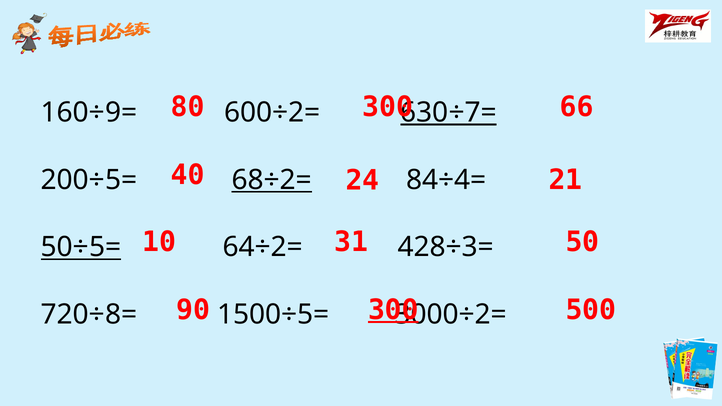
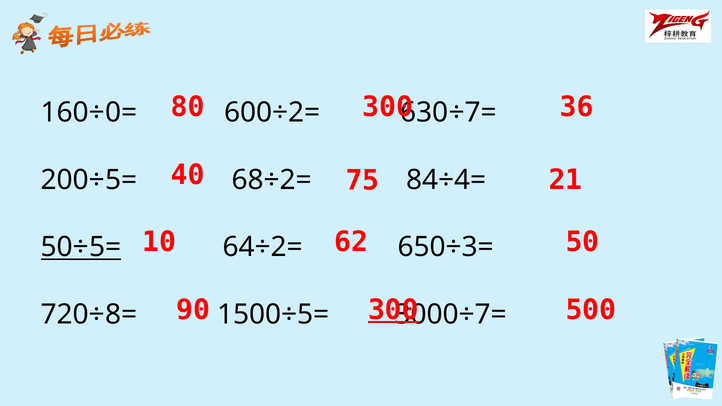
66: 66 -> 36 (577, 107)
160÷9=: 160÷9= -> 160÷0= (89, 112)
630÷7= underline: present -> none (449, 112)
24: 24 -> 75 (362, 181)
68÷2= underline: present -> none (272, 180)
31: 31 -> 62 (351, 242)
428÷3=: 428÷3= -> 650÷3= (446, 247)
3000÷2=: 3000÷2= -> 3000÷7= (451, 315)
